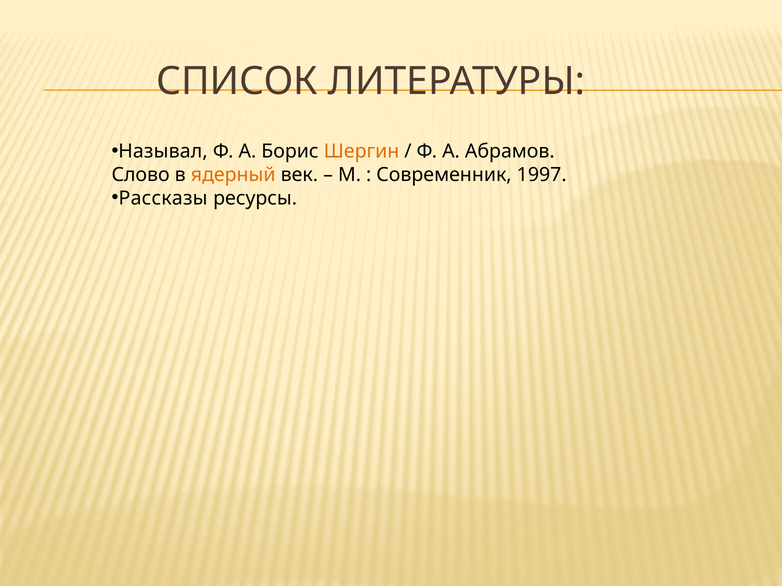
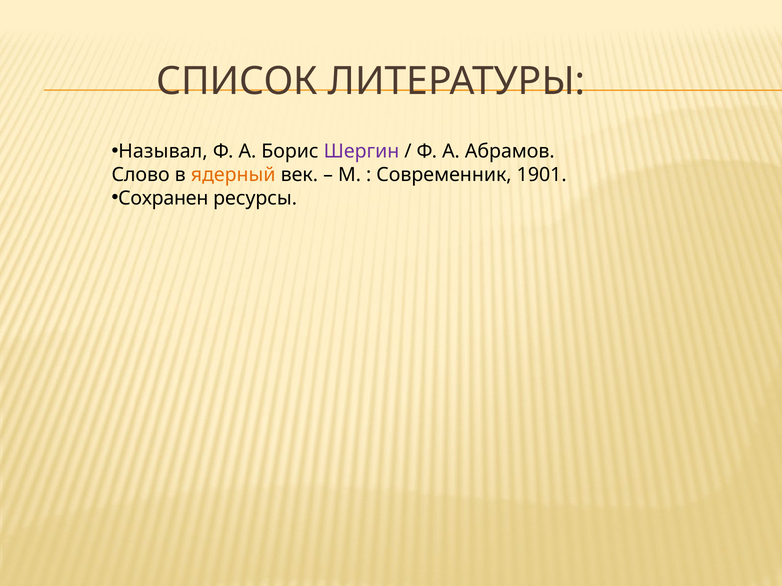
Шергин colour: orange -> purple (361, 151)
1997: 1997 -> 1901 (542, 175)
Рассказы: Рассказы -> Сохранен (163, 198)
